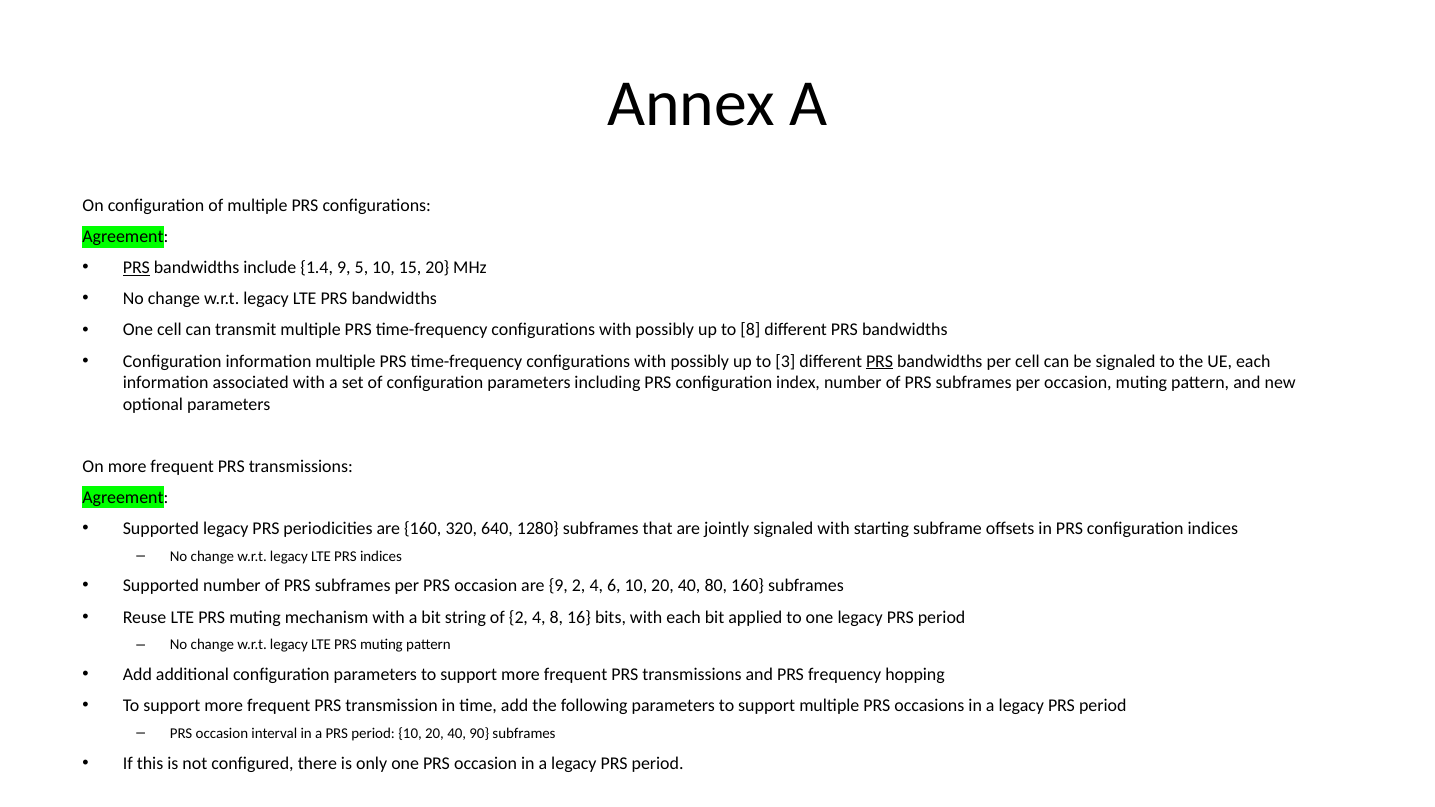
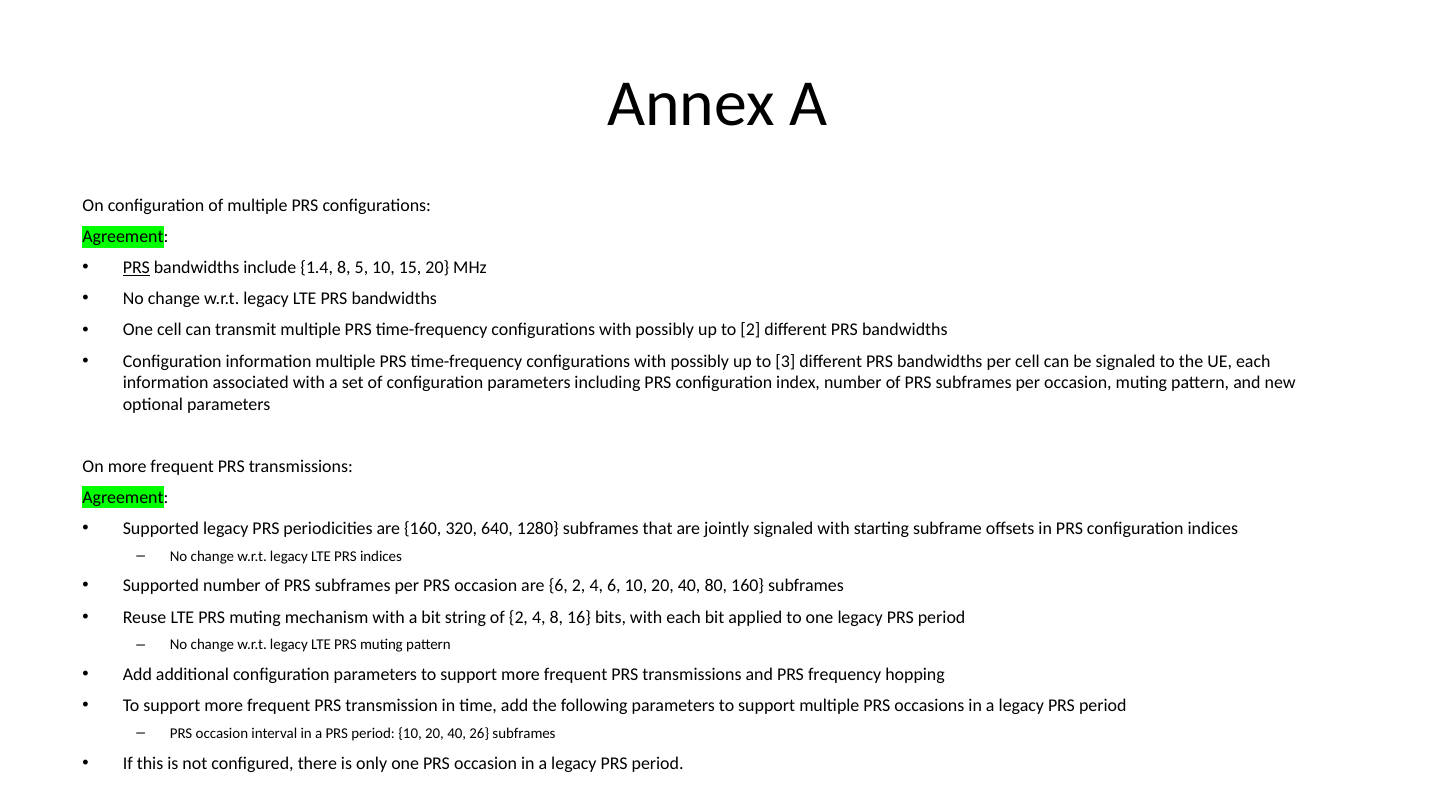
1.4 9: 9 -> 8 (344, 268)
to 8: 8 -> 2 (750, 330)
PRS underline: present -> none (880, 361)
are 9: 9 -> 6 (558, 586)
90: 90 -> 26 (479, 734)
